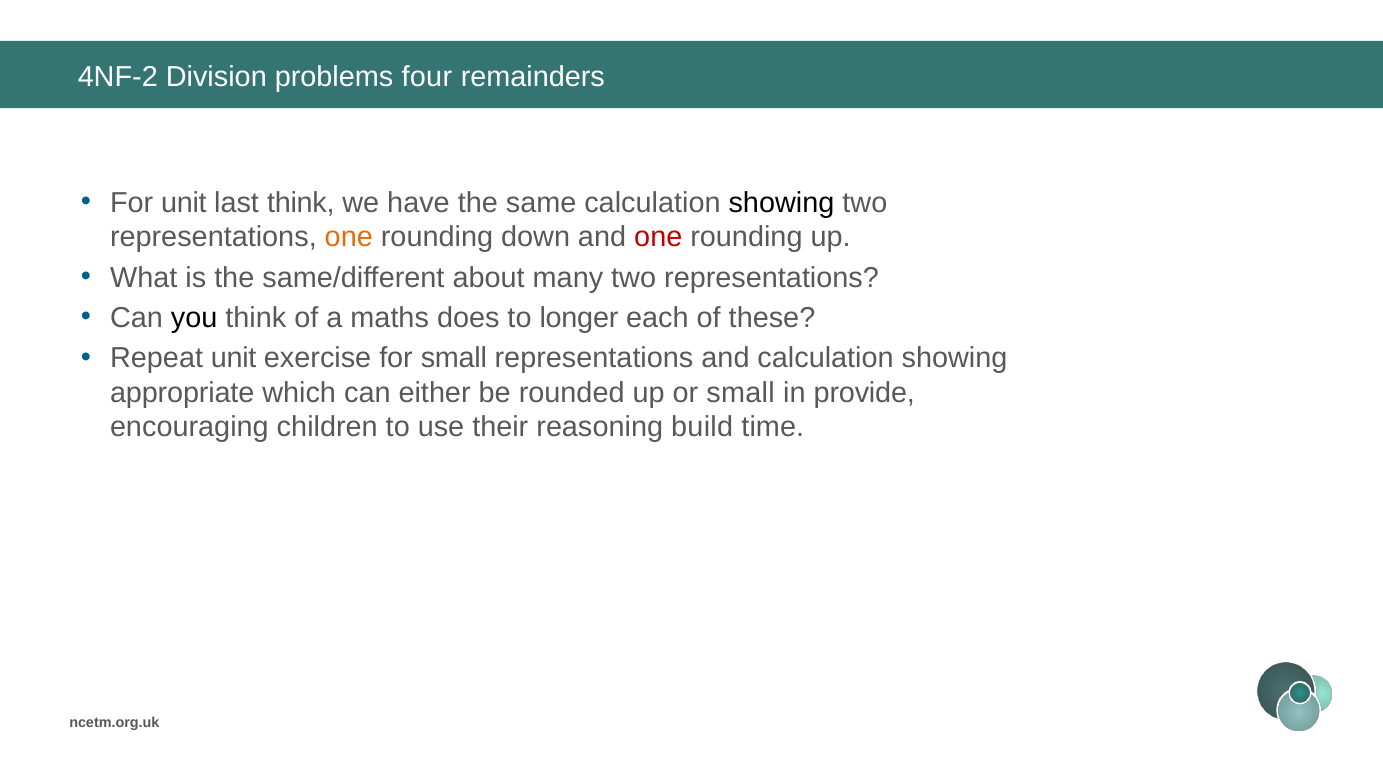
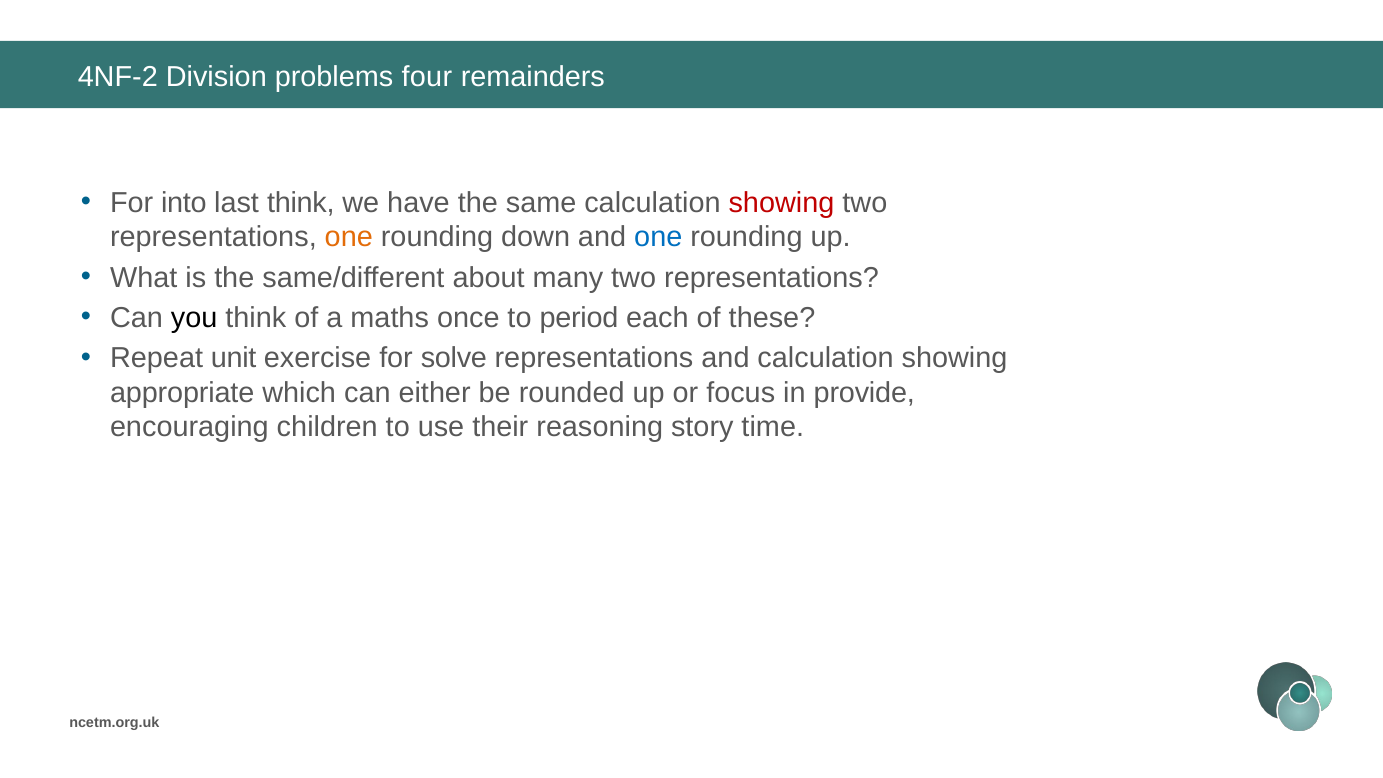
For unit: unit -> into (184, 203)
showing colour: black -> red (781, 203)
one colour: red -> blue (658, 237)
does: does -> once (468, 318)
longer: longer -> period (579, 318)
for small: small -> solve (454, 358)
or small: small -> focus (741, 393)
build: build -> story (702, 427)
